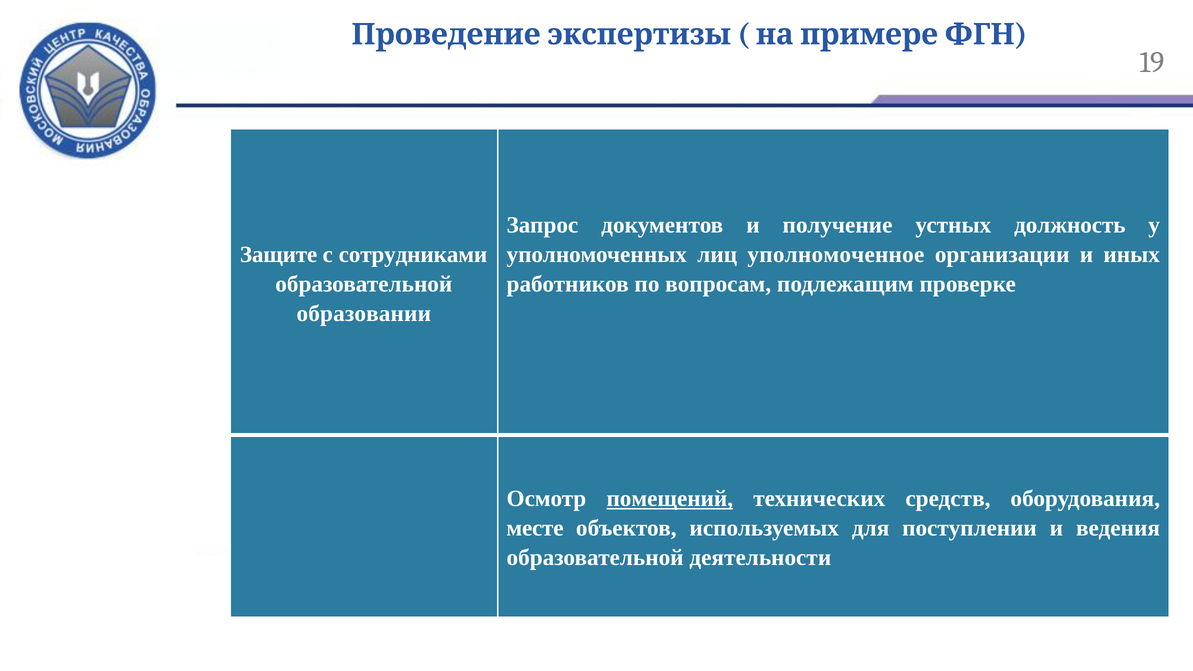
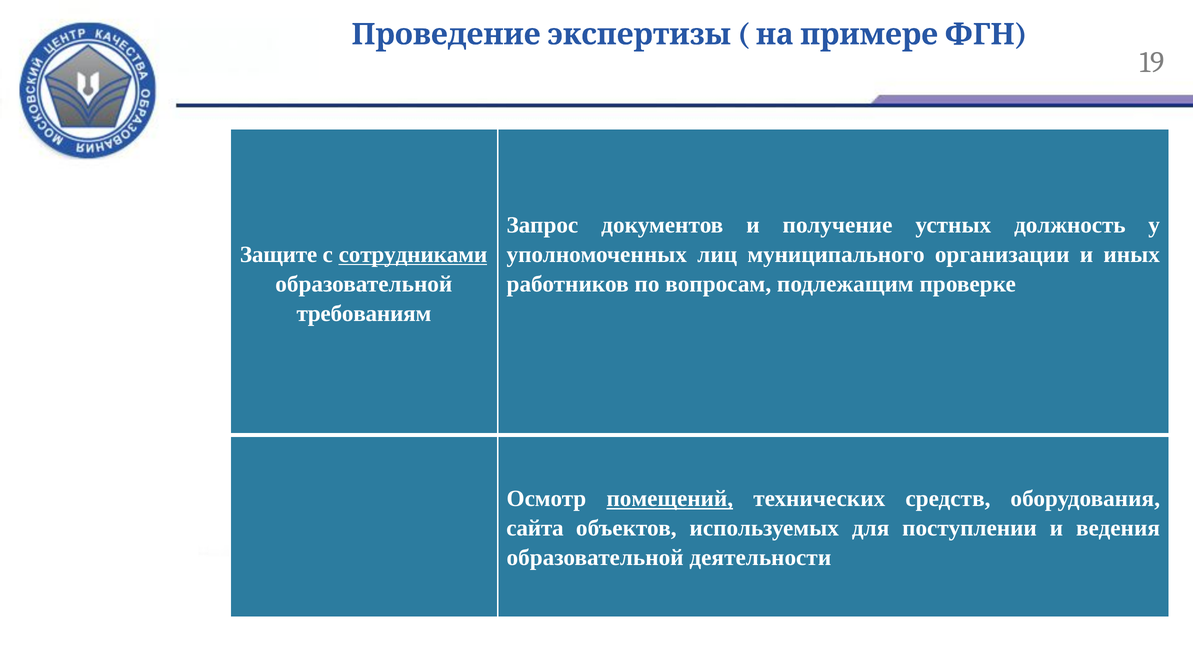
сотрудниками underline: none -> present (413, 255)
уполномоченное: уполномоченное -> муниципального (836, 255)
образовании: образовании -> требованиям (364, 313)
месте: месте -> сайта (535, 528)
